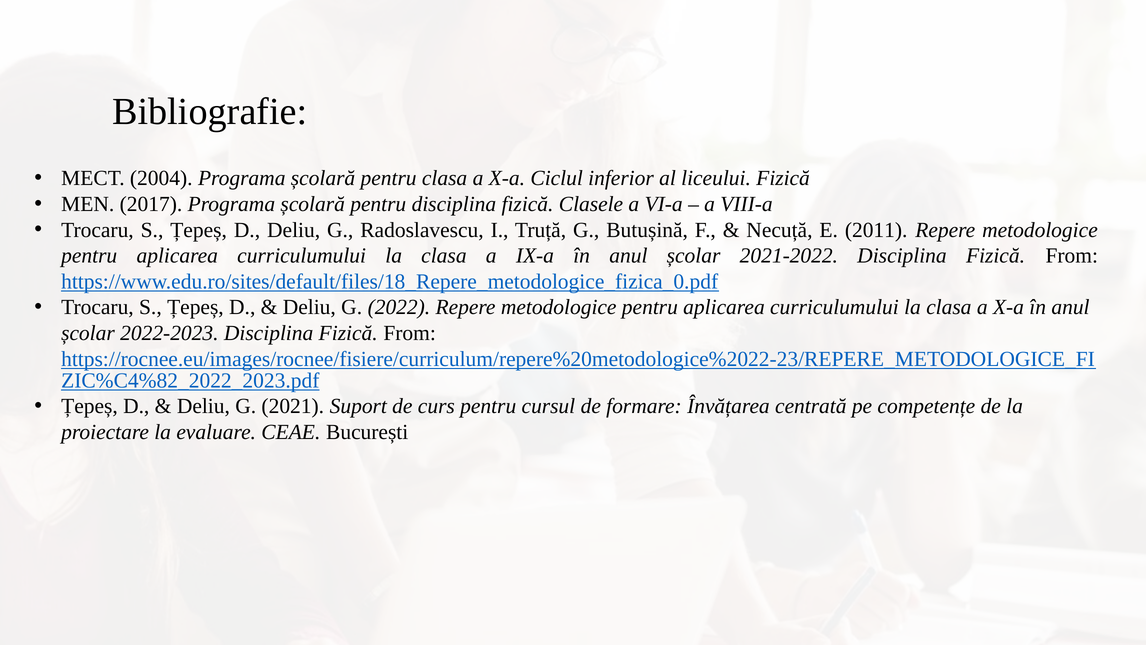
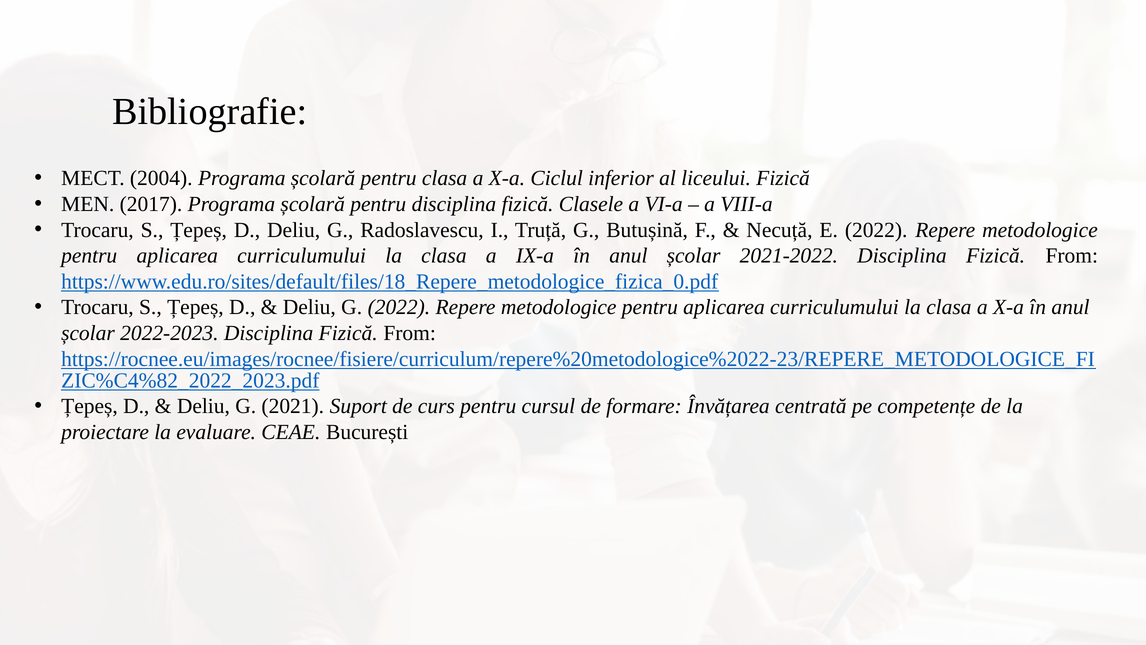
E 2011: 2011 -> 2022 (876, 230)
